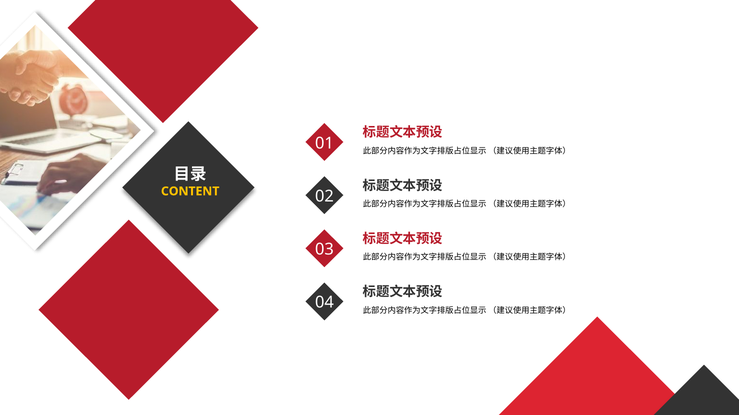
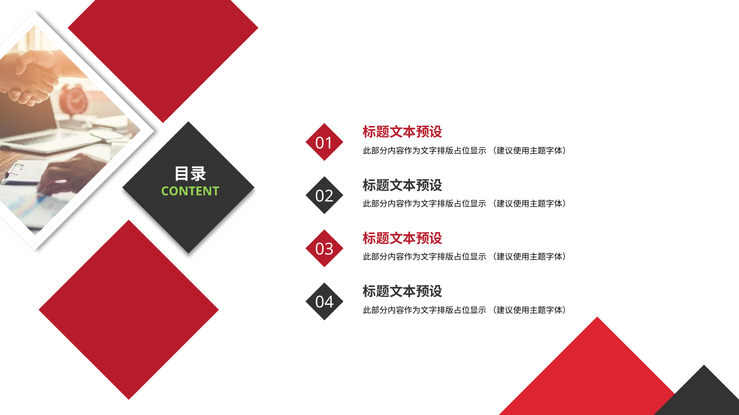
CONTENT colour: yellow -> light green (190, 192)
